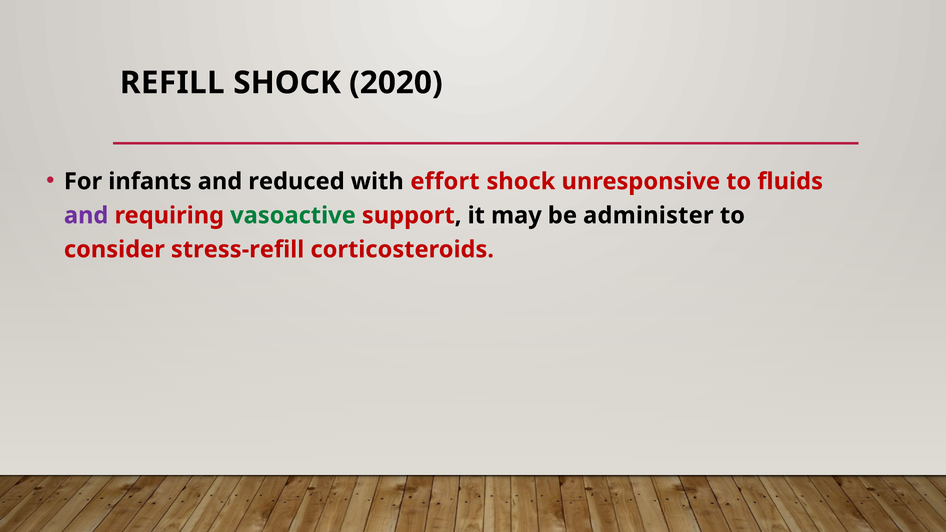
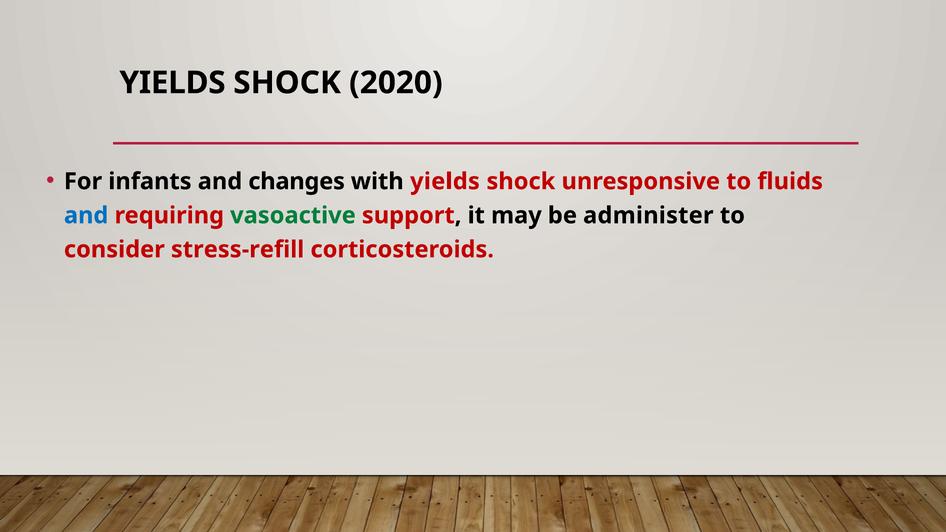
REFILL: REFILL -> YIELDS (173, 83)
reduced: reduced -> changes (297, 181)
with effort: effort -> yields (445, 181)
and colour: purple -> blue (86, 216)
